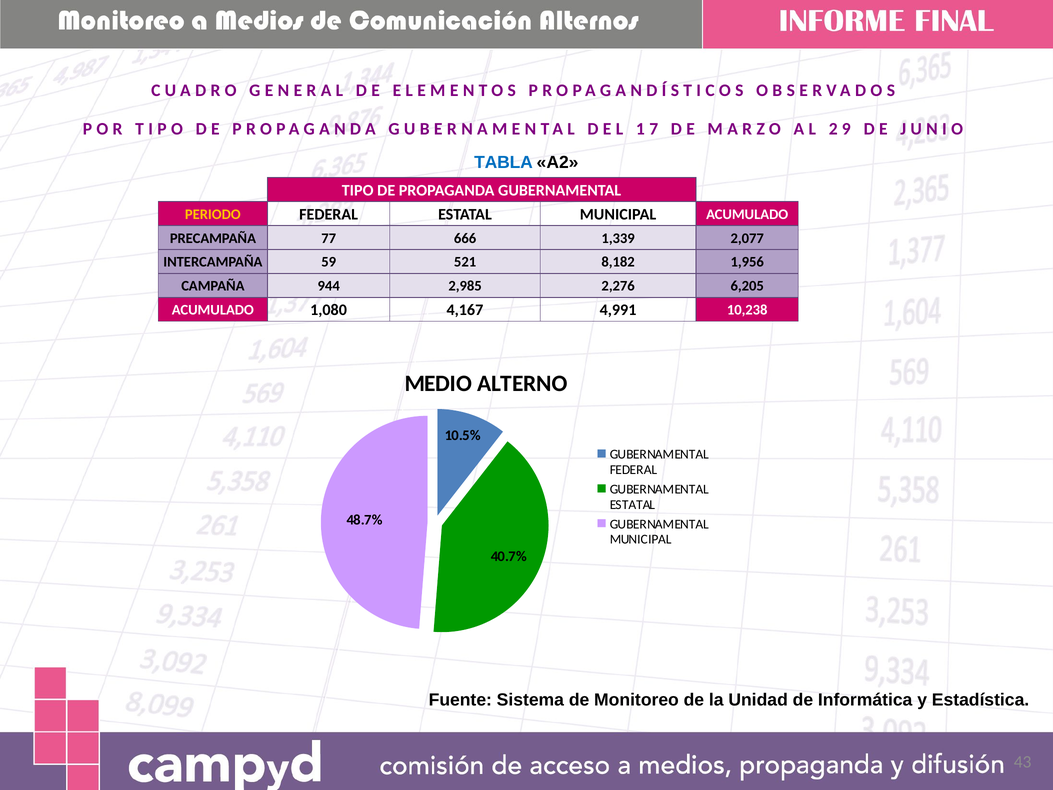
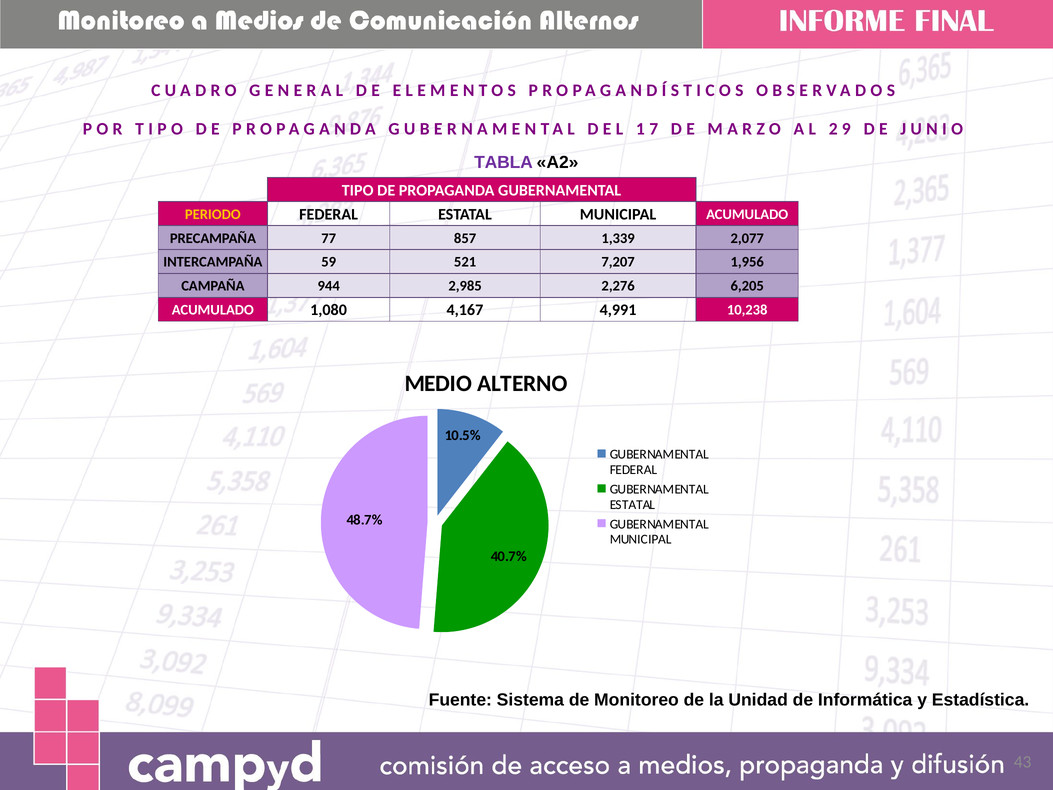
TABLA colour: blue -> purple (503, 163)
666: 666 -> 857 (465, 238)
8,182: 8,182 -> 7,207 (618, 262)
